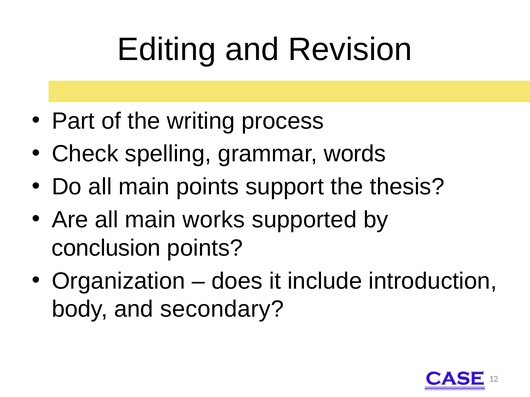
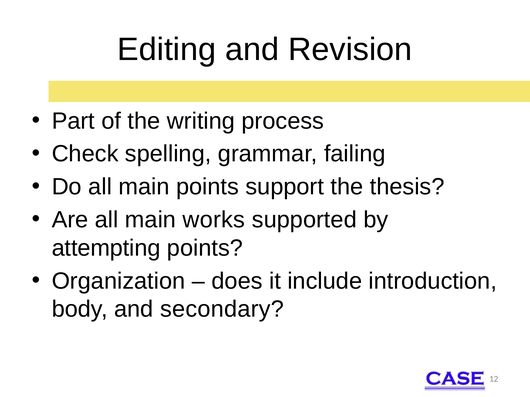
words: words -> failing (355, 154)
conclusion: conclusion -> attempting (106, 248)
